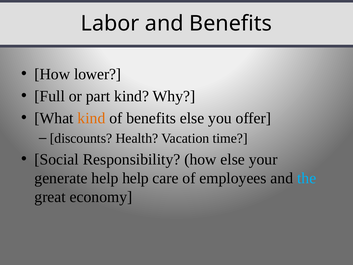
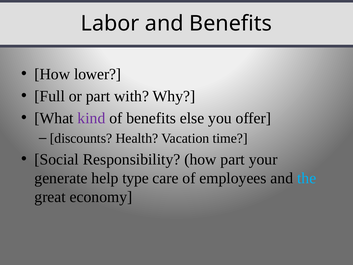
part kind: kind -> with (132, 96)
kind colour: orange -> purple (91, 118)
how else: else -> part (233, 159)
help help: help -> type (136, 178)
